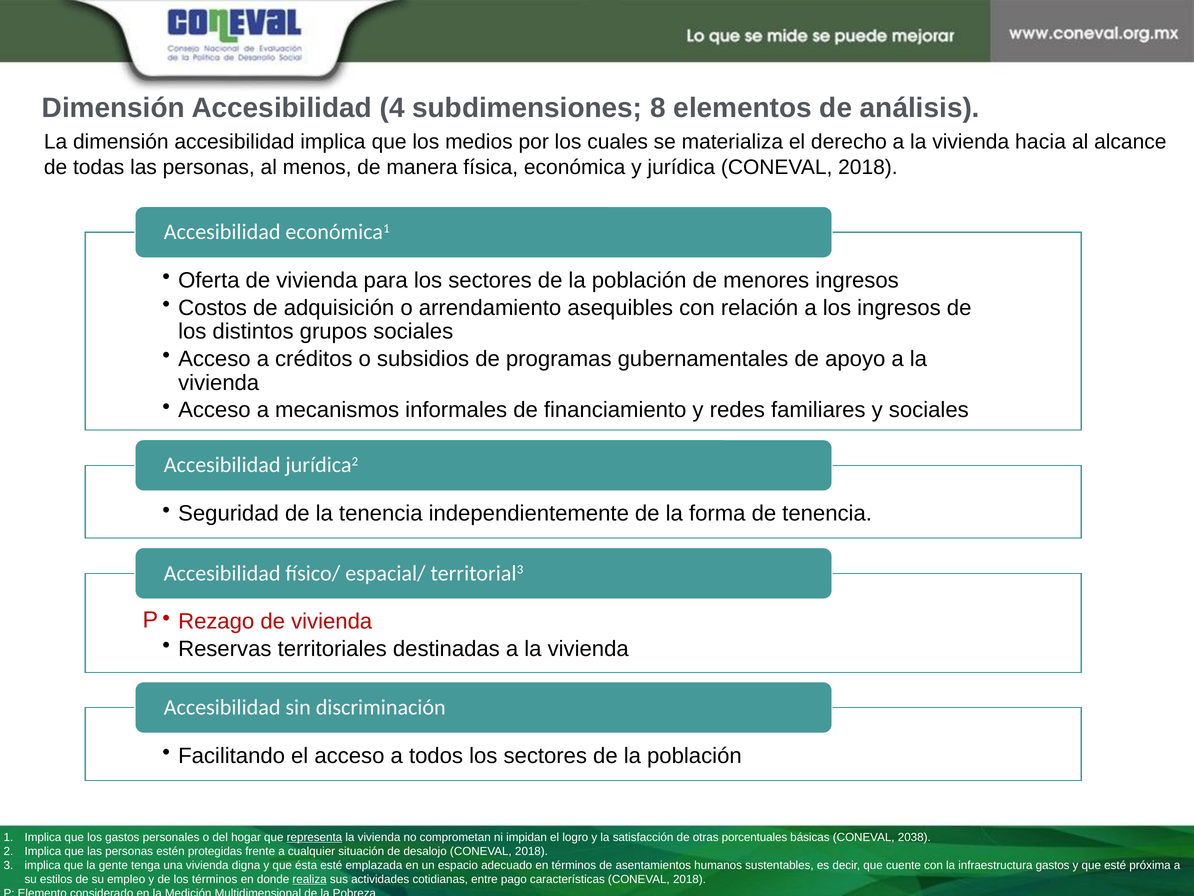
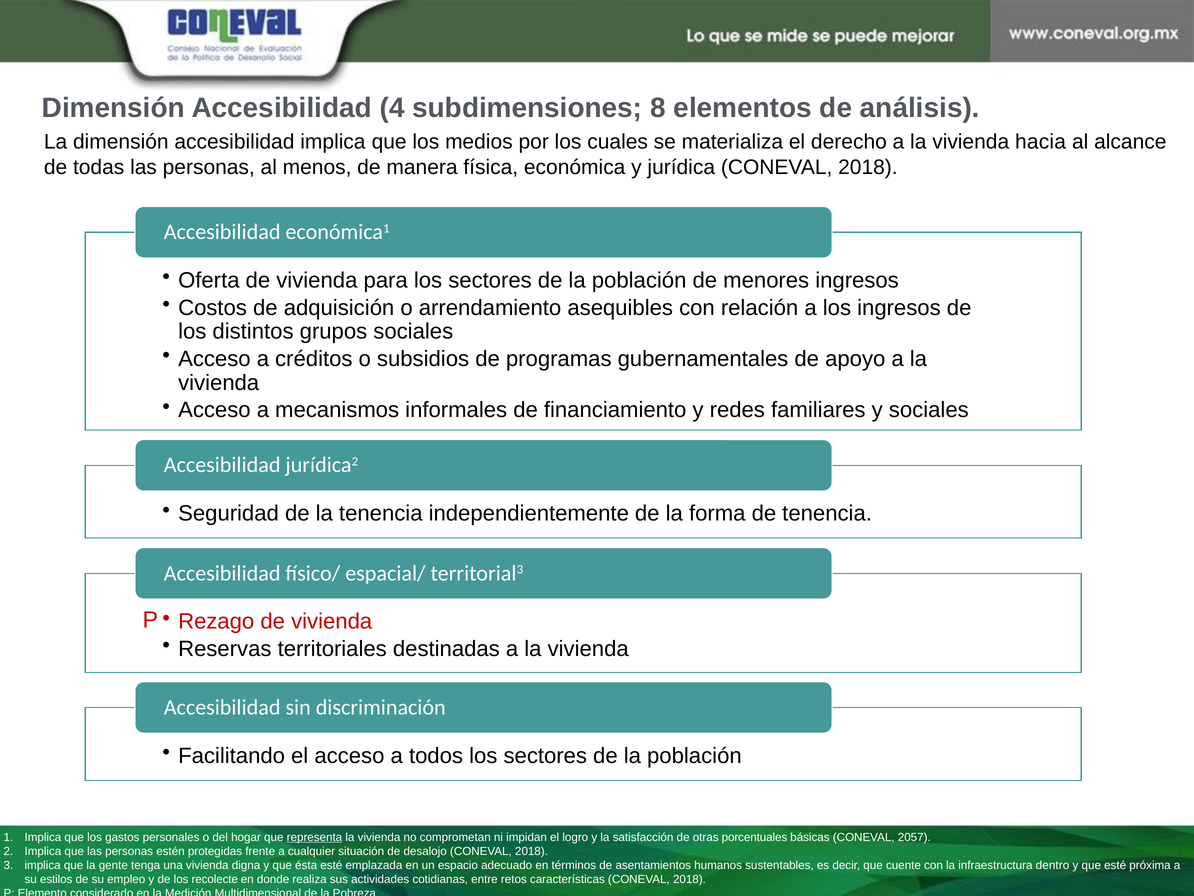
2038: 2038 -> 2057 (914, 837)
infraestructura gastos: gastos -> dentro (1052, 865)
los términos: términos -> recolecte (215, 879)
realiza underline: present -> none (310, 879)
pago: pago -> retos (514, 879)
